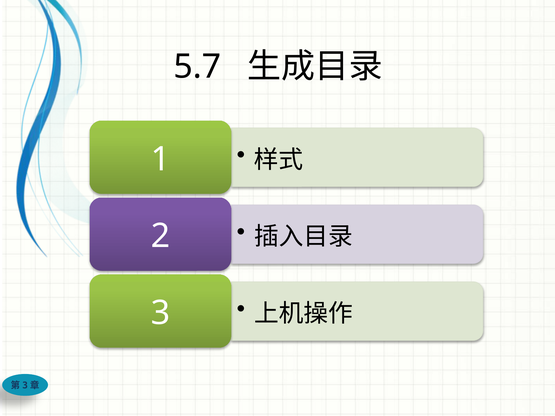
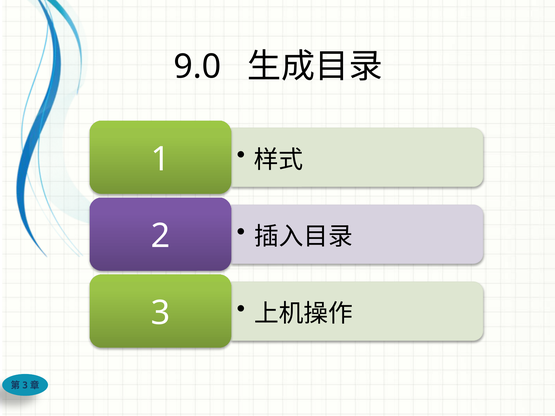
5.7: 5.7 -> 9.0 (197, 67)
